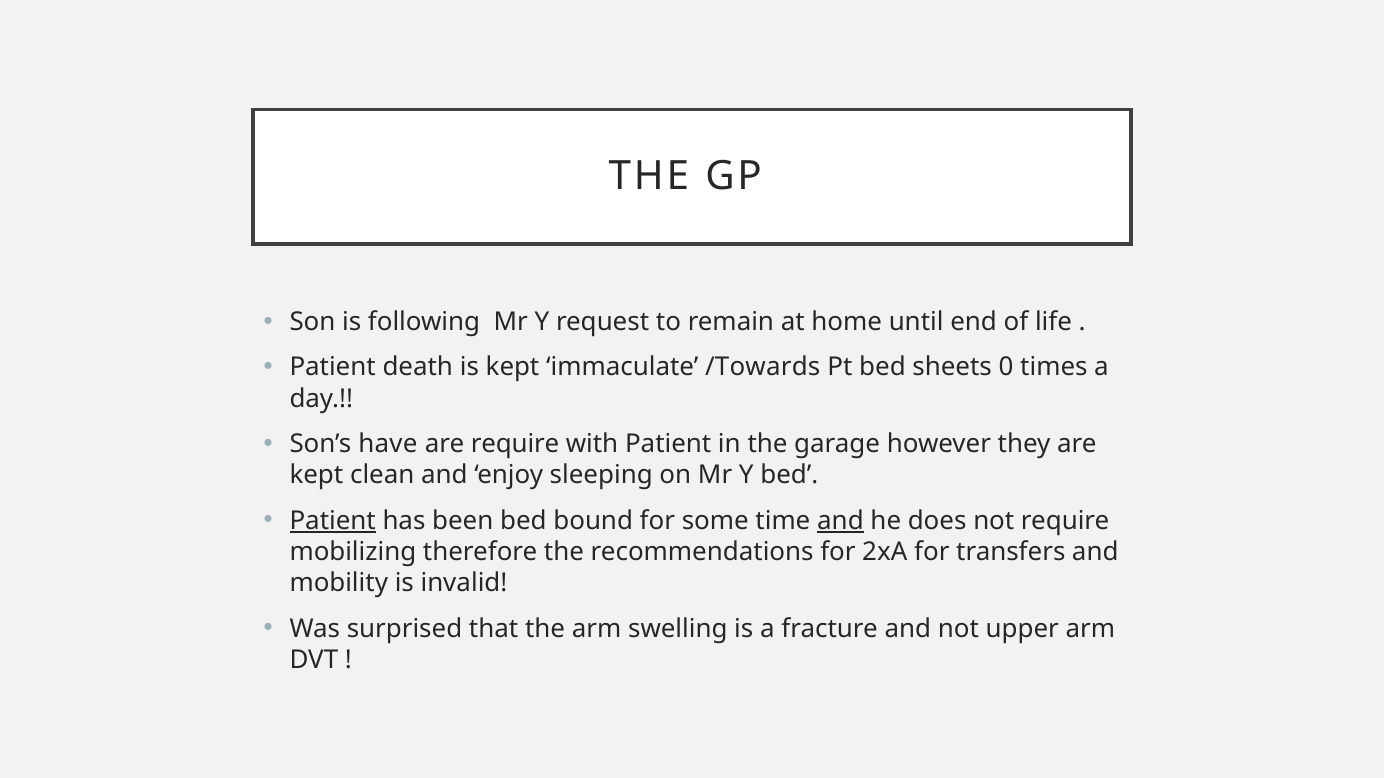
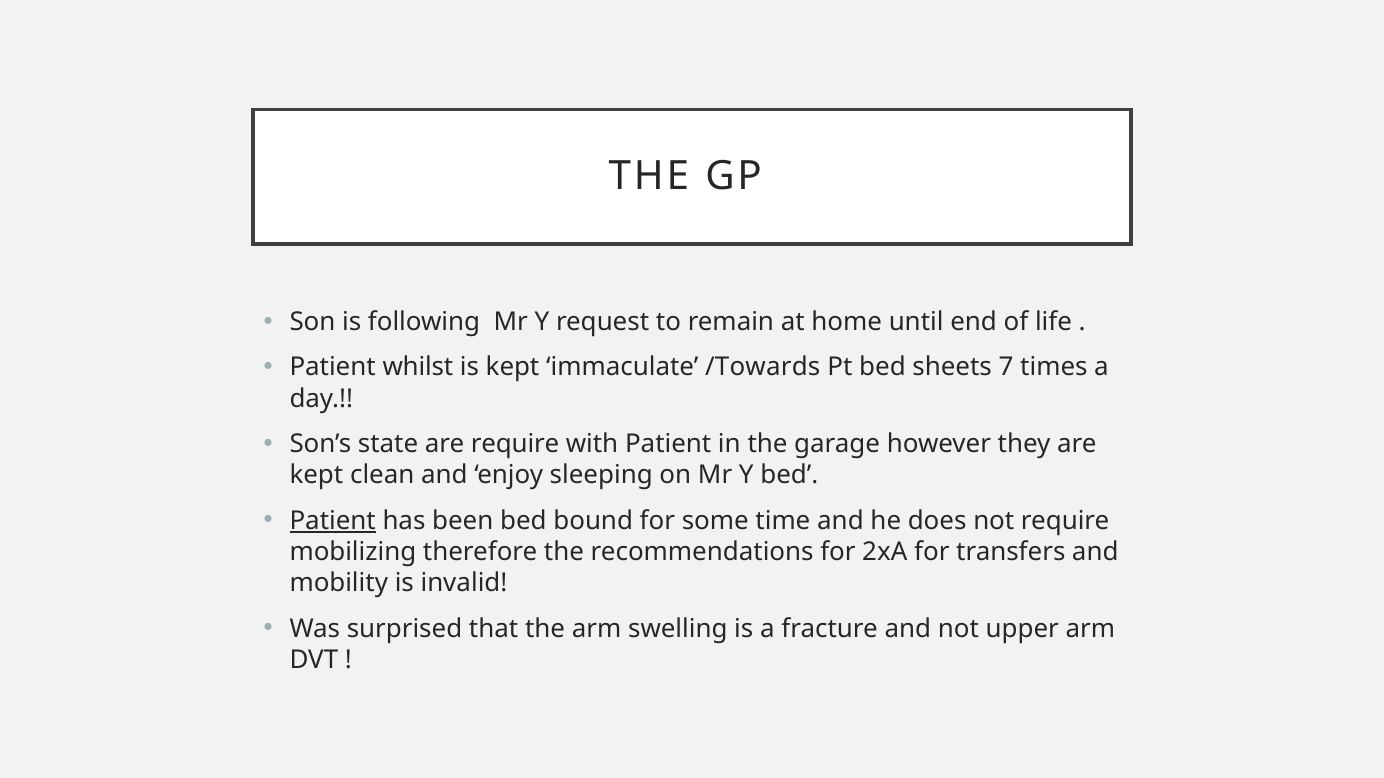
death: death -> whilst (418, 368)
0: 0 -> 7 (1006, 368)
have: have -> state (388, 444)
and underline: present -> none (840, 521)
